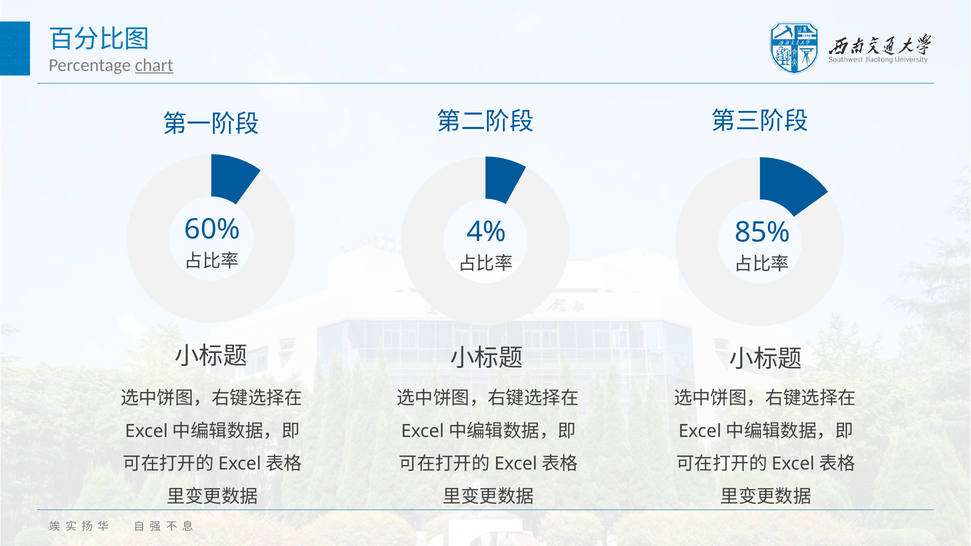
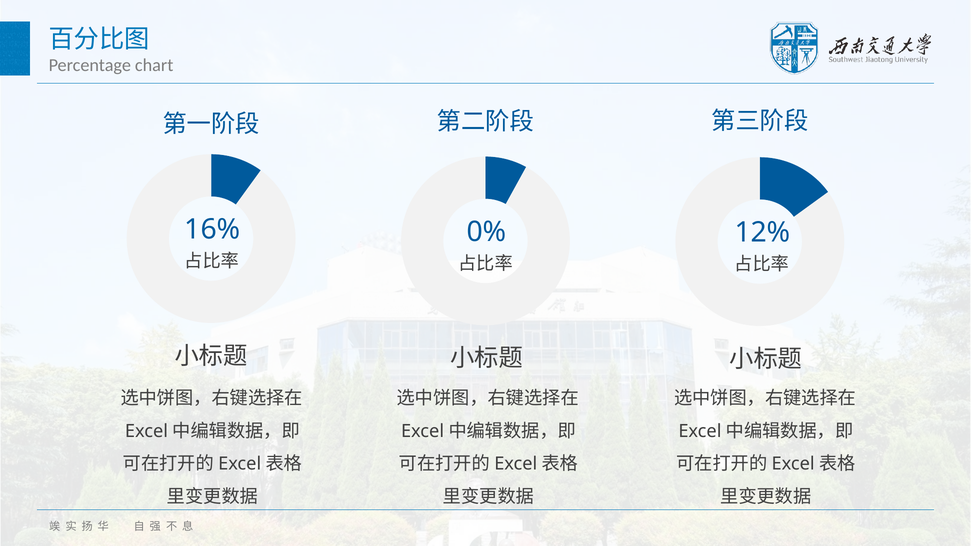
chart underline: present -> none (154, 65)
60%: 60% -> 16% (212, 230)
4%: 4% -> 0% (486, 232)
85%: 85% -> 12% (763, 233)
